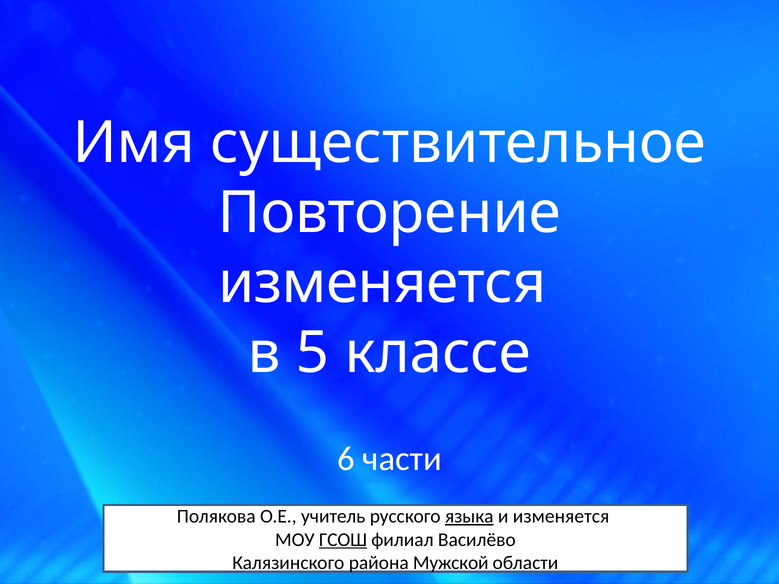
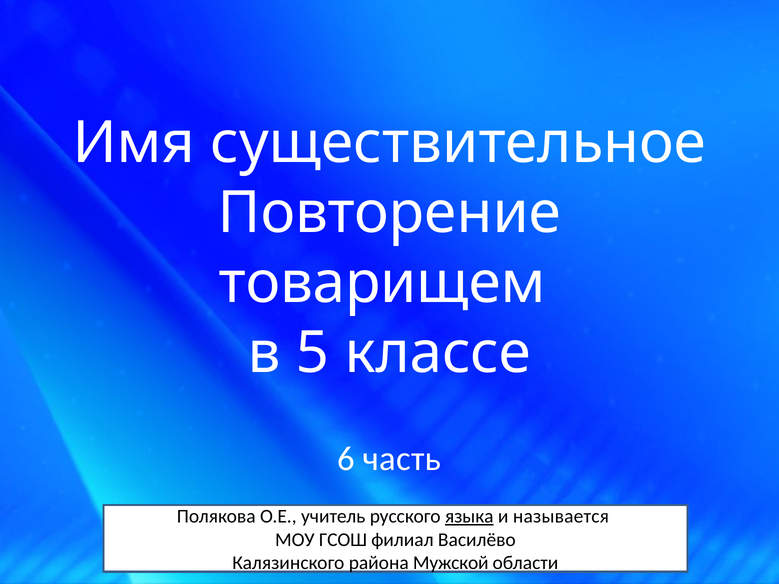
изменяется: изменяется -> товарищем (382, 283)
части: части -> часть (402, 459)
и изменяется: изменяется -> называется (561, 517)
ГСОШ underline: present -> none (343, 540)
